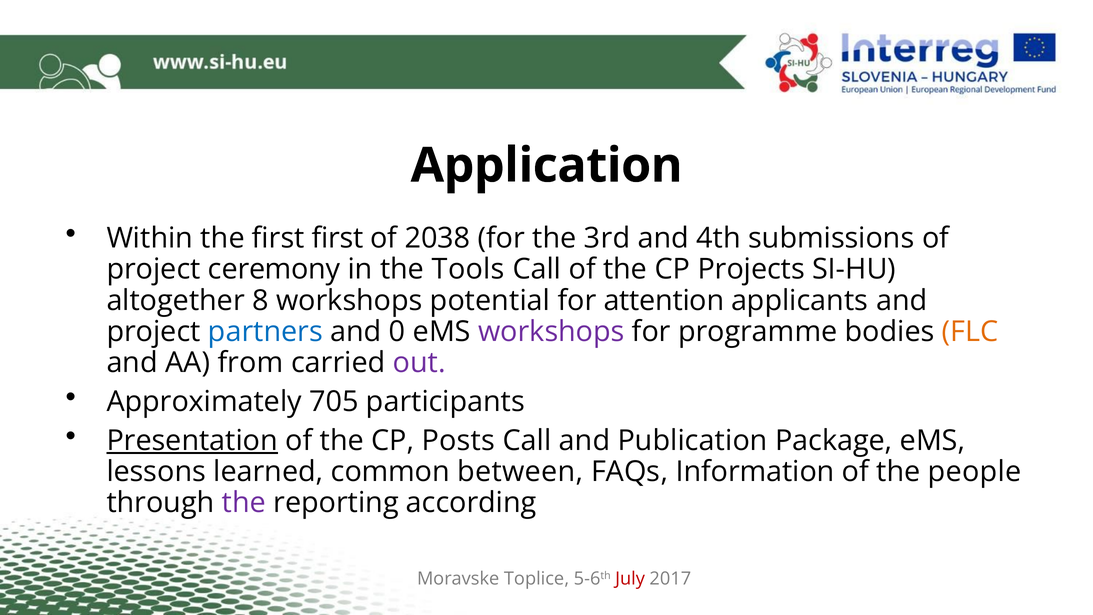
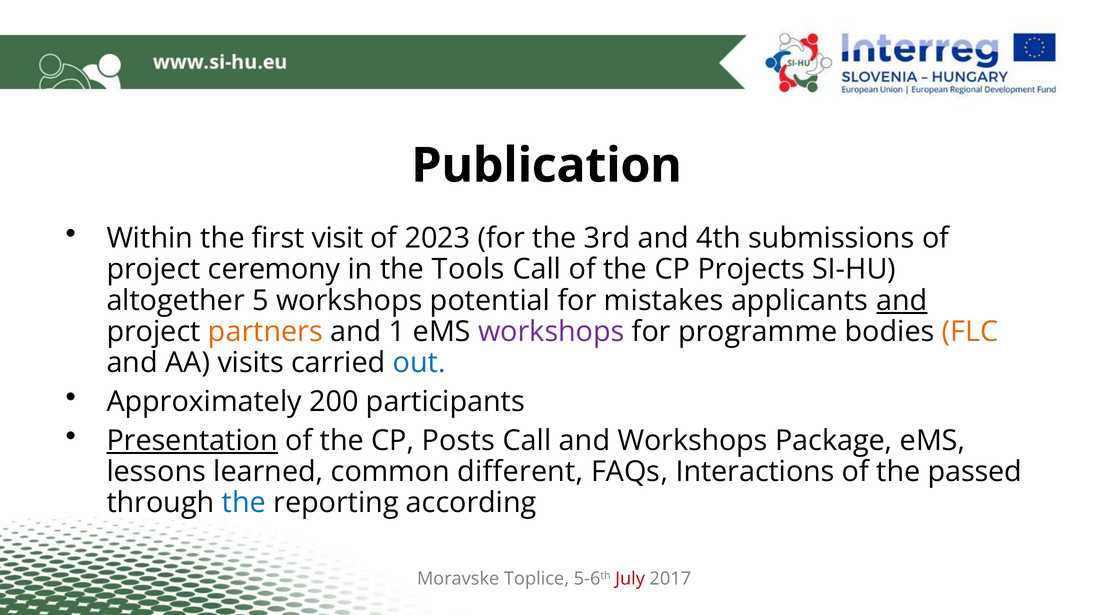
Application: Application -> Publication (547, 166)
first first: first -> visit (338, 238)
2038: 2038 -> 2023 (437, 238)
8: 8 -> 5 (261, 300)
attention: attention -> mistakes (664, 300)
and underline: none -> present (902, 300)
partners colour: blue -> orange (265, 332)
0: 0 -> 1 (397, 332)
from: from -> visits (251, 363)
out colour: purple -> blue (419, 363)
705: 705 -> 200 (334, 402)
and Publication: Publication -> Workshops (693, 440)
between: between -> different (520, 472)
Information: Information -> Interactions (755, 472)
people: people -> passed (975, 472)
the colour: purple -> blue (244, 503)
